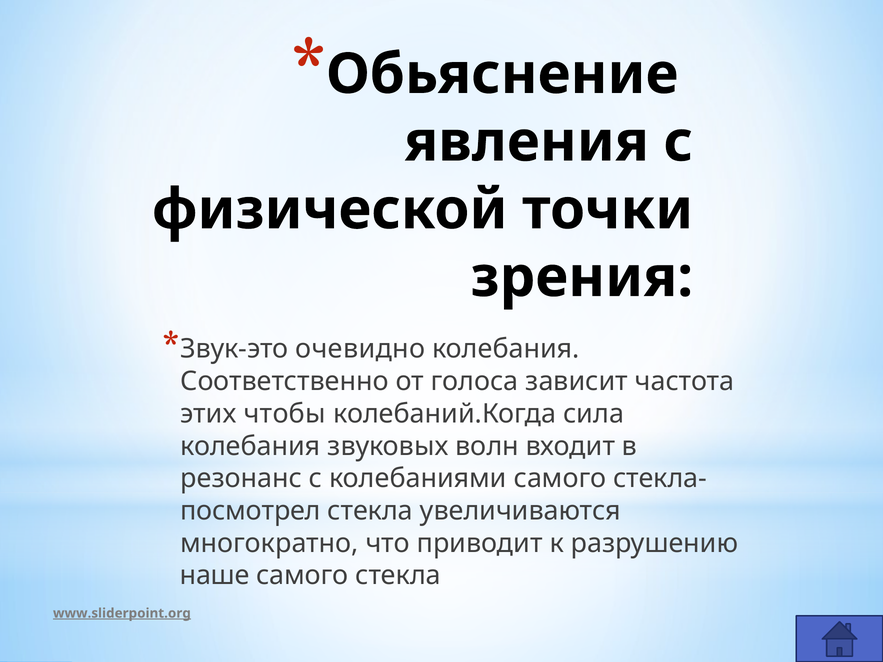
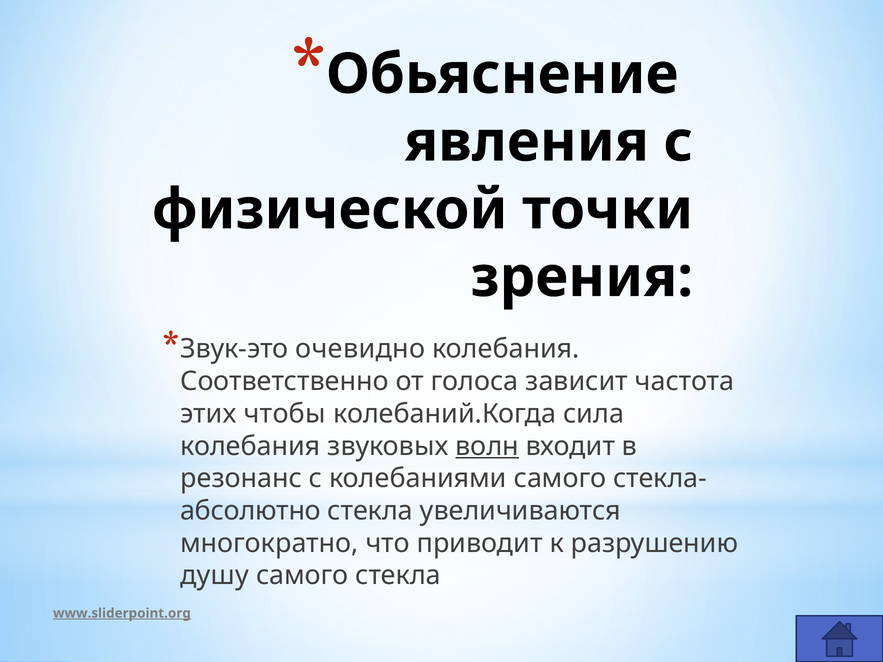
волн underline: none -> present (487, 446)
посмотрел: посмотрел -> абсолютно (251, 511)
наше: наше -> душу (215, 576)
